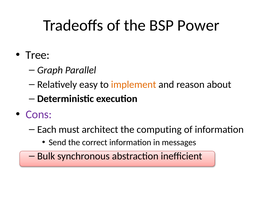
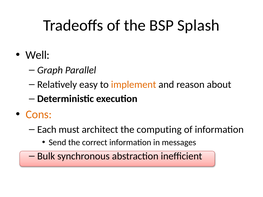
Power: Power -> Splash (198, 25)
Tree: Tree -> Well (38, 55)
Cons colour: purple -> orange (39, 115)
